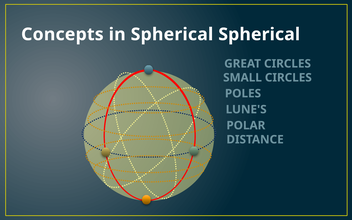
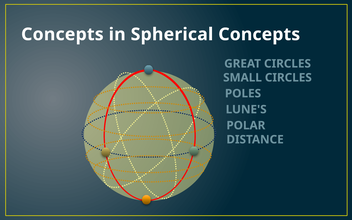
Spherical Spherical: Spherical -> Concepts (259, 34)
